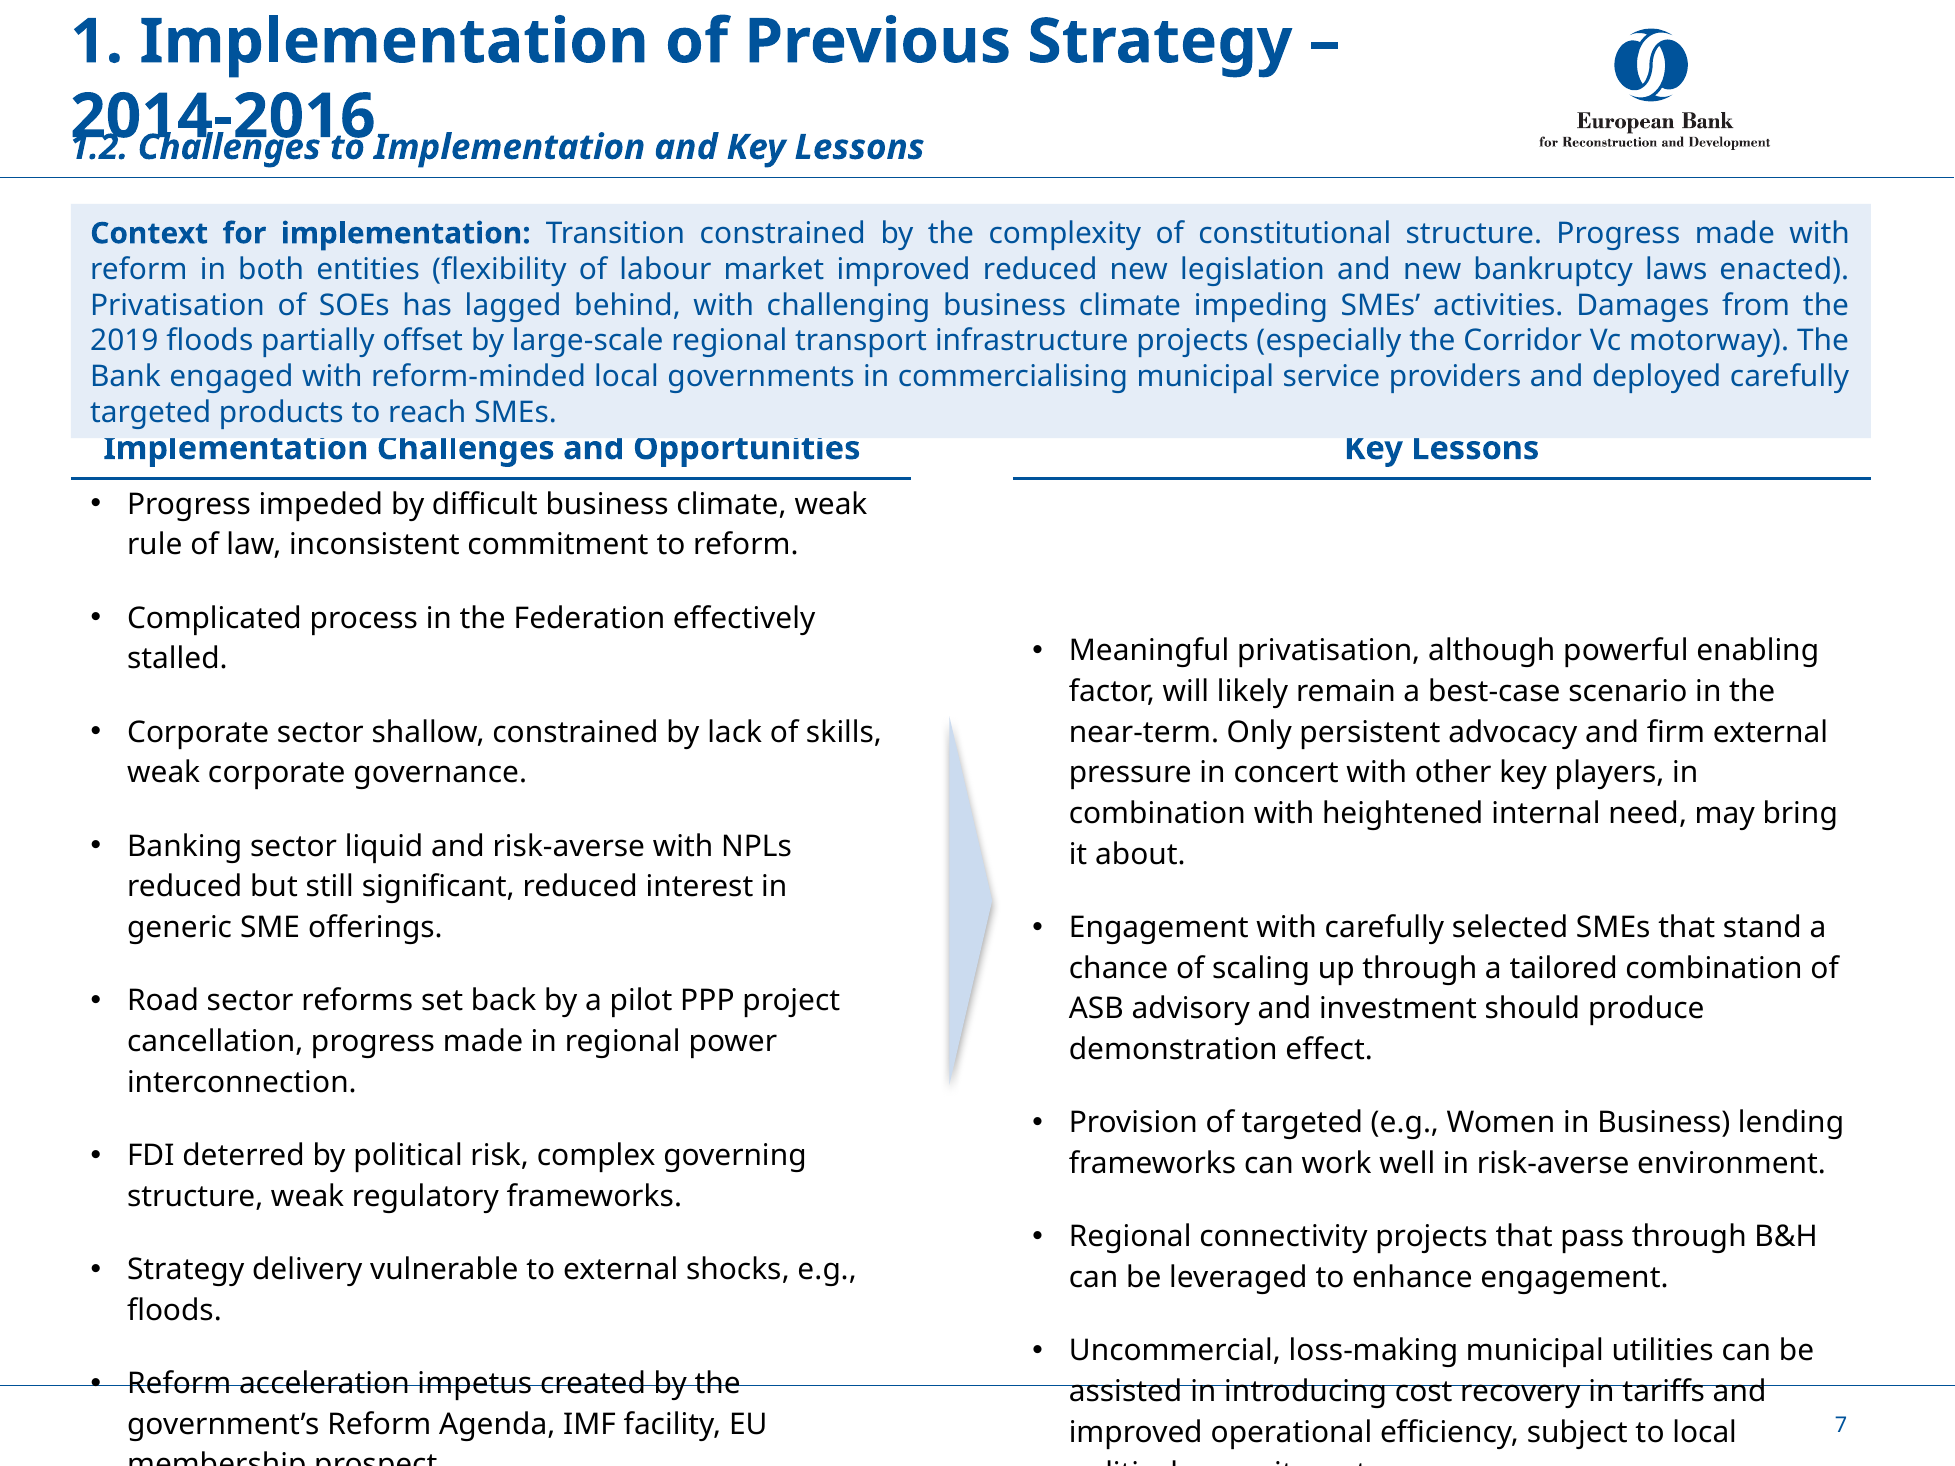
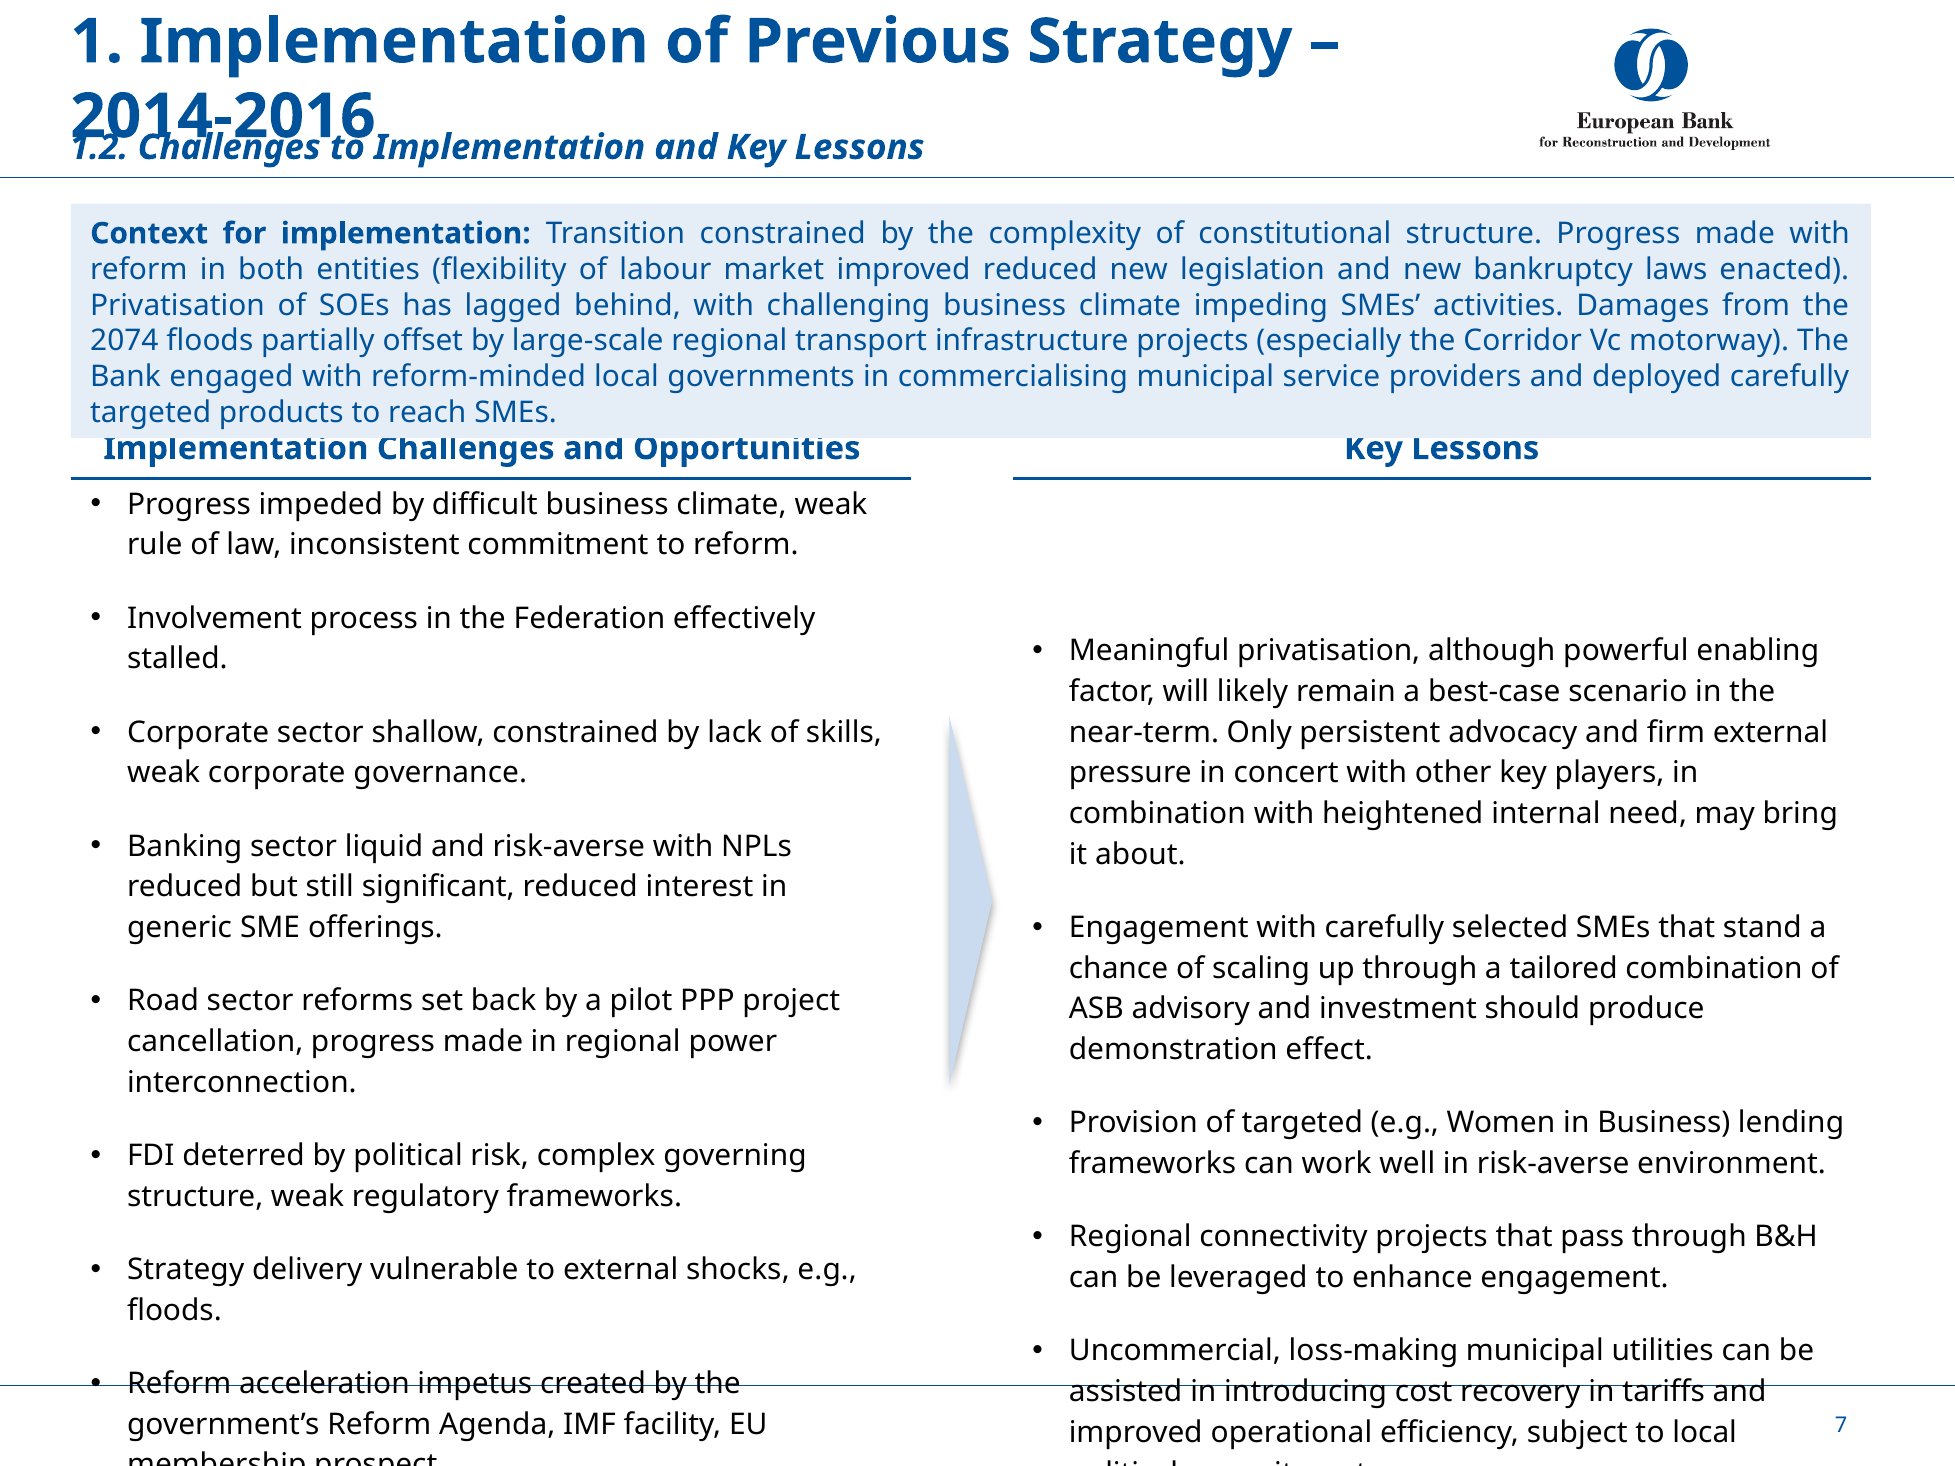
2019: 2019 -> 2074 (124, 341)
Complicated: Complicated -> Involvement (214, 618)
